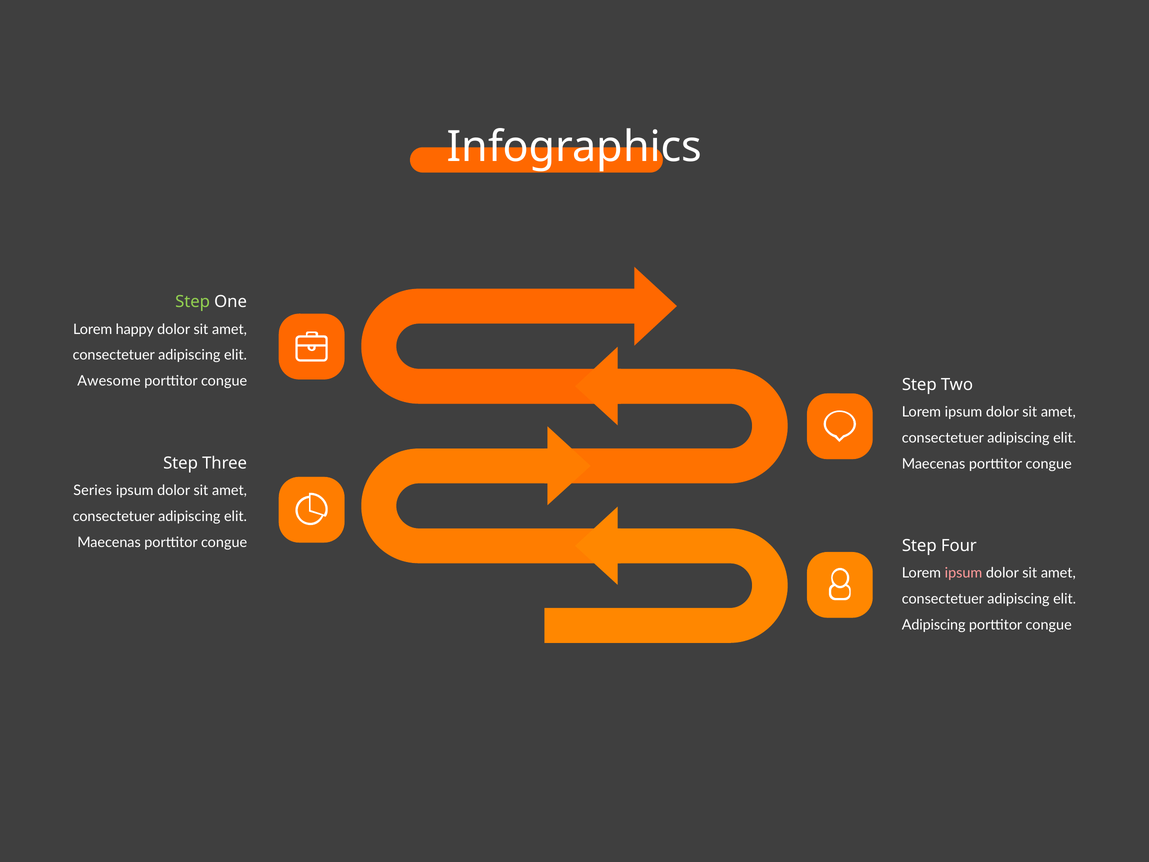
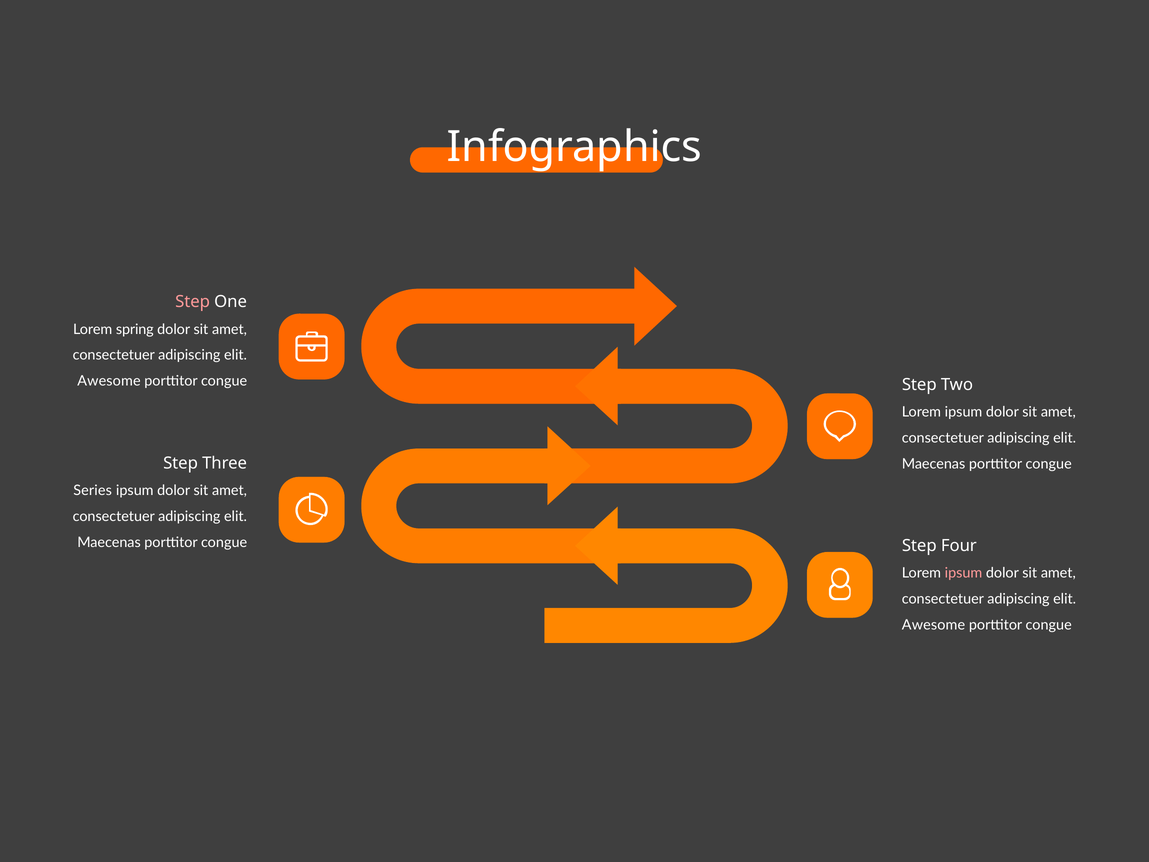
Step colour: light green -> pink (193, 302)
happy: happy -> spring (135, 329)
Adipiscing: Adipiscing -> Awesome (934, 625)
